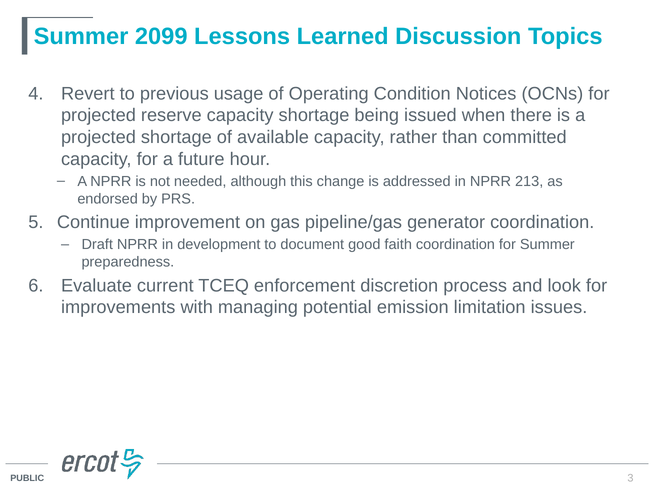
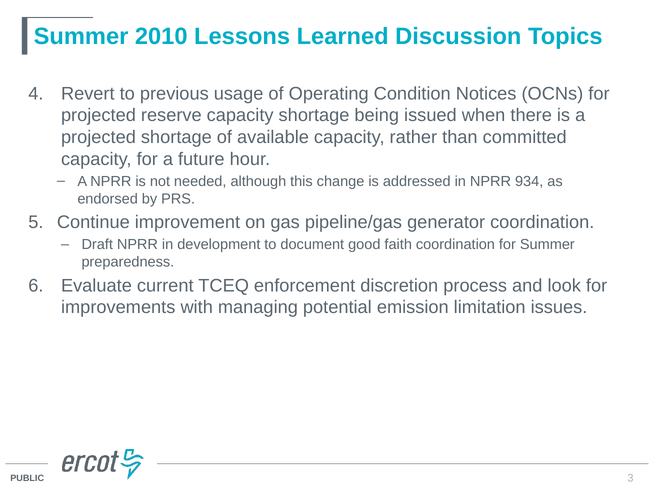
2099: 2099 -> 2010 (161, 37)
213: 213 -> 934 (529, 181)
